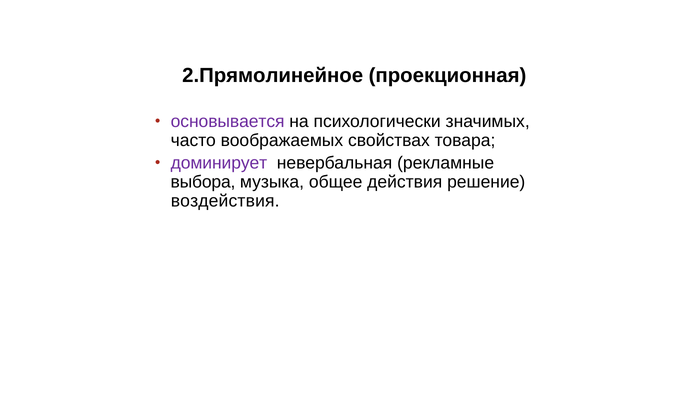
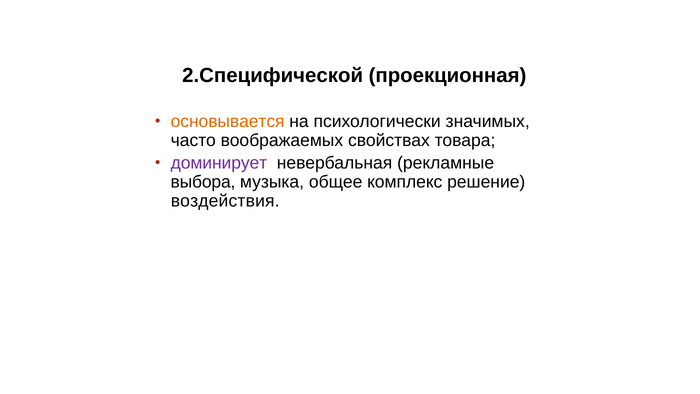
2.Прямолинейное: 2.Прямолинейное -> 2.Специфической (273, 75)
основывается colour: purple -> orange (228, 122)
действия: действия -> комплекс (405, 182)
